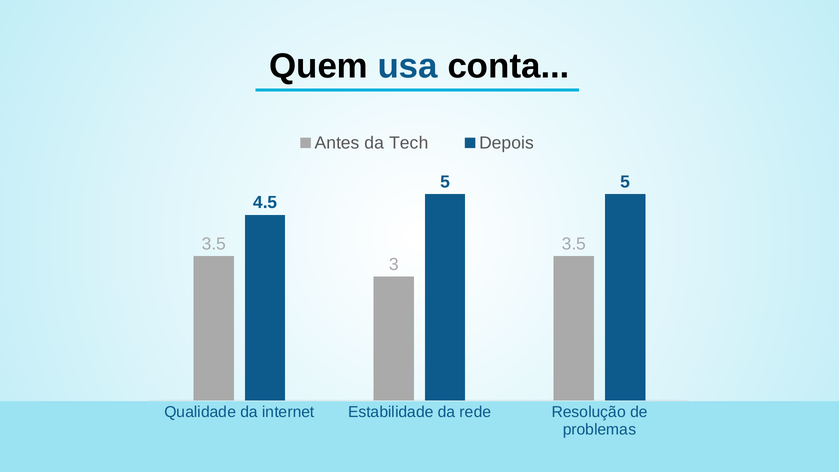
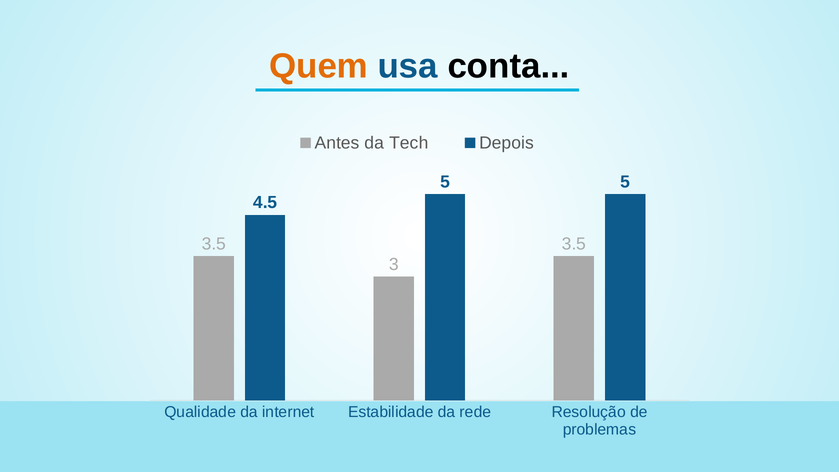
Quem colour: black -> orange (319, 66)
